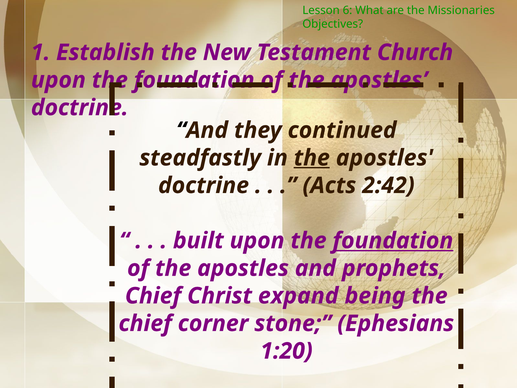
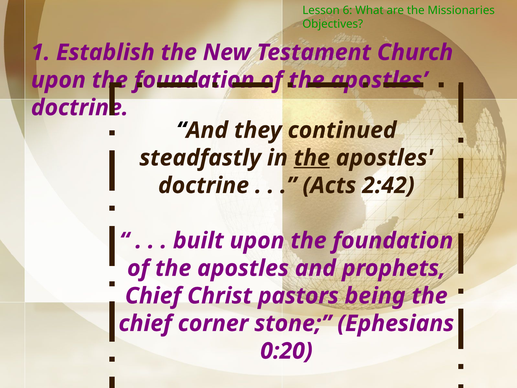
foundation underline: present -> none (393, 241)
expand: expand -> pastors (298, 296)
1:20: 1:20 -> 0:20 (286, 351)
